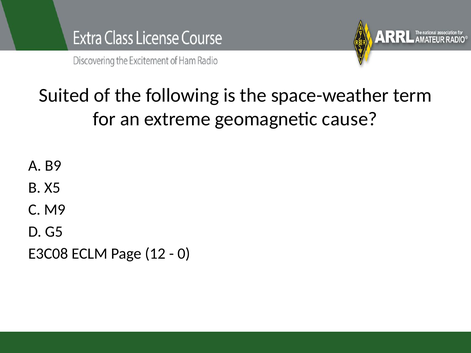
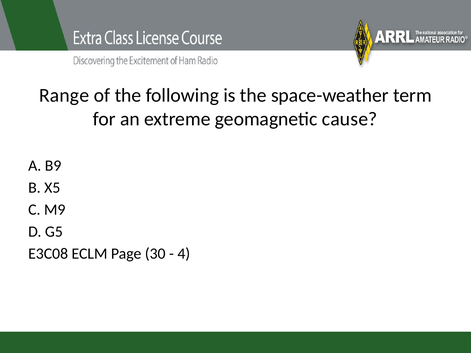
Suited: Suited -> Range (64, 96)
12: 12 -> 30 (155, 254)
0: 0 -> 4 (184, 254)
